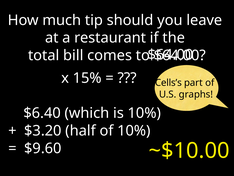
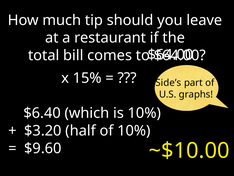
Cells’s: Cells’s -> Side’s (168, 83)
